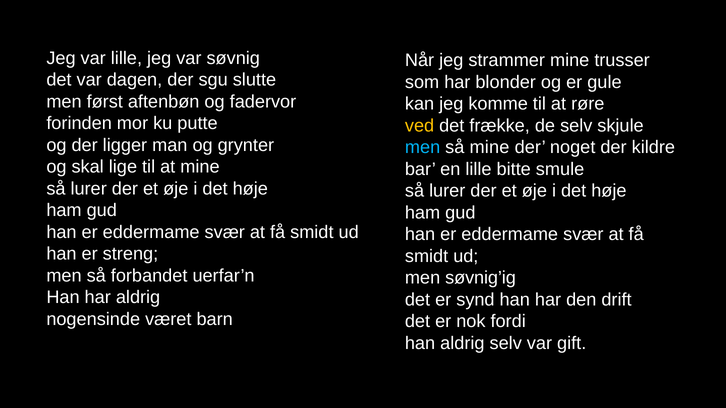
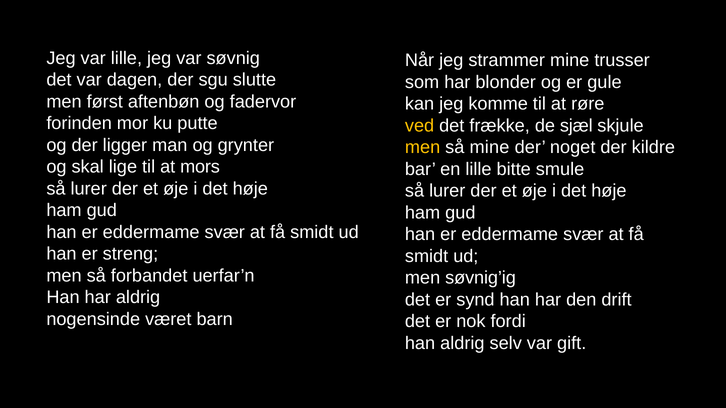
de selv: selv -> sjæl (576, 126)
men colour: light blue -> yellow (423, 147)
at mine: mine -> mors (200, 167)
